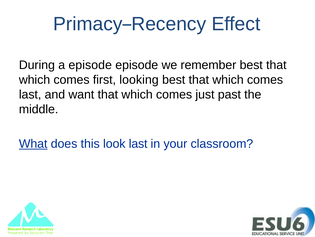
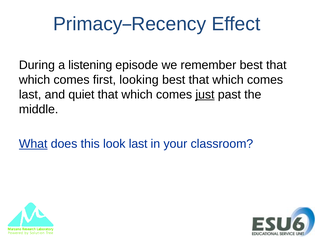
a episode: episode -> listening (90, 65)
want: want -> quiet (81, 94)
just underline: none -> present (205, 94)
